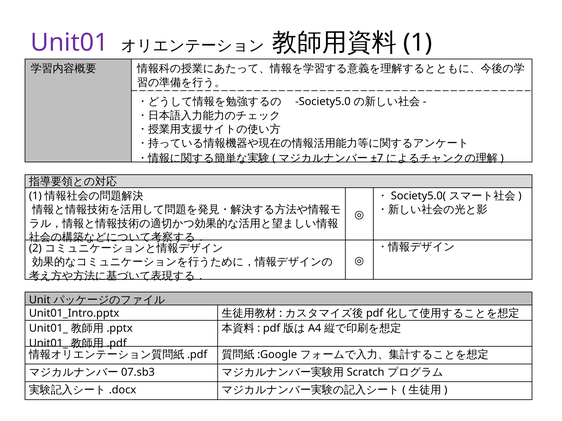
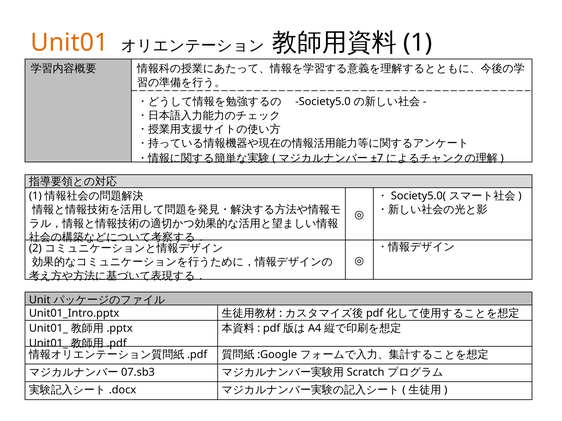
Unit01 colour: purple -> orange (69, 43)
